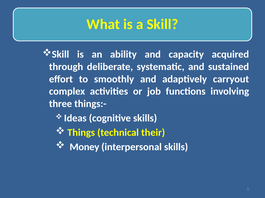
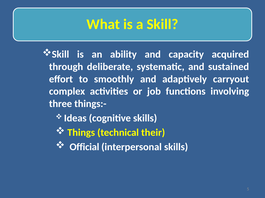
Money: Money -> Official (84, 147)
